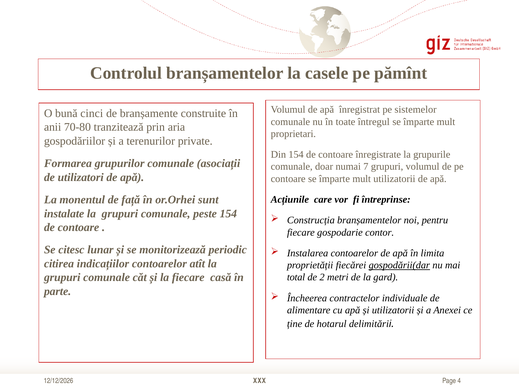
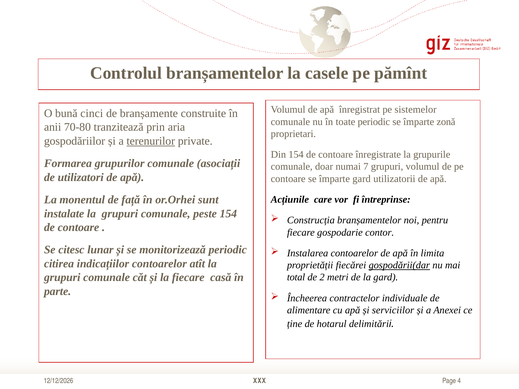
toate întregul: întregul -> periodic (374, 122)
mult: mult -> zonă (446, 122)
terenurilor underline: none -> present (151, 141)
contoare se împarte mult: mult -> gard (362, 179)
și utilizatorii: utilizatorii -> serviciilor (393, 310)
